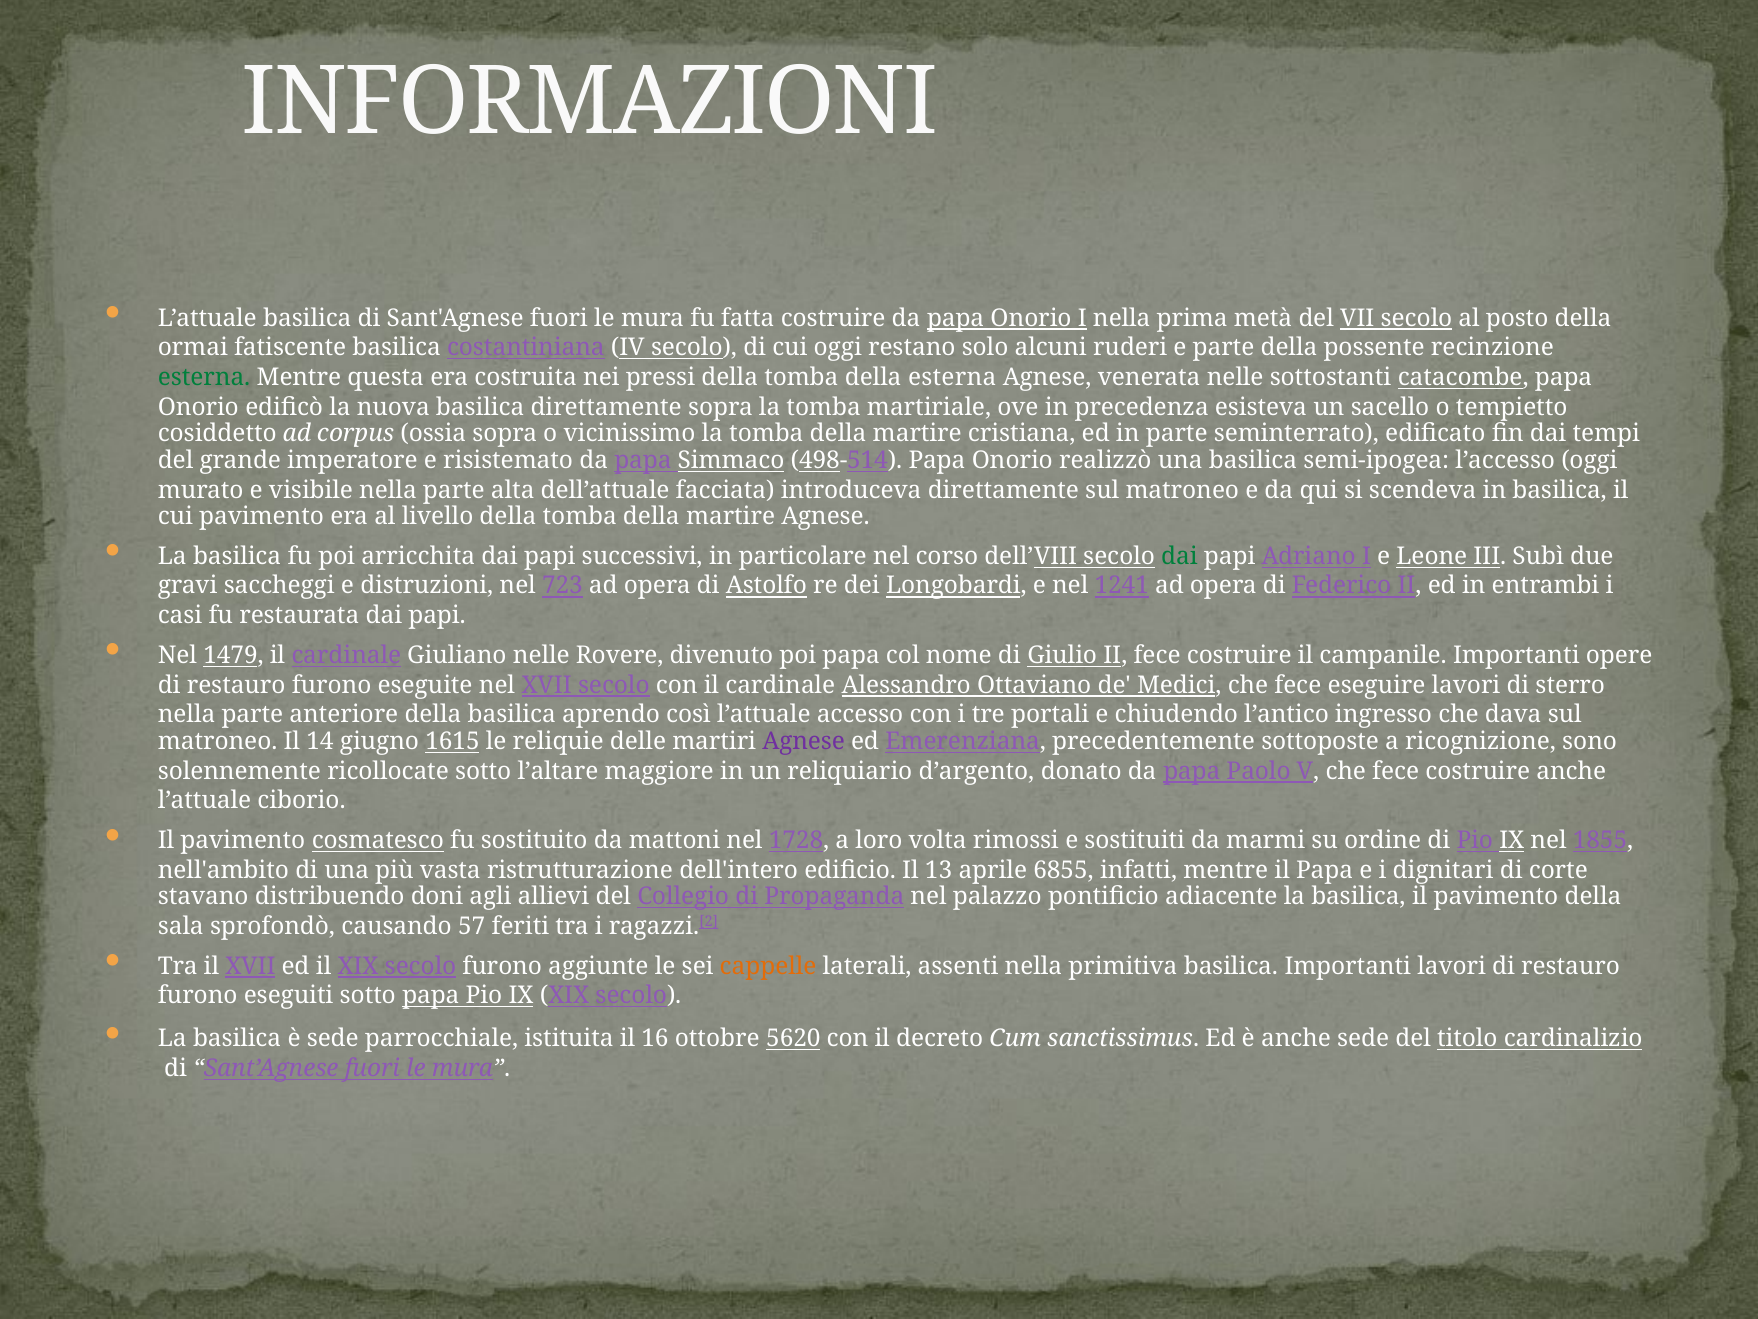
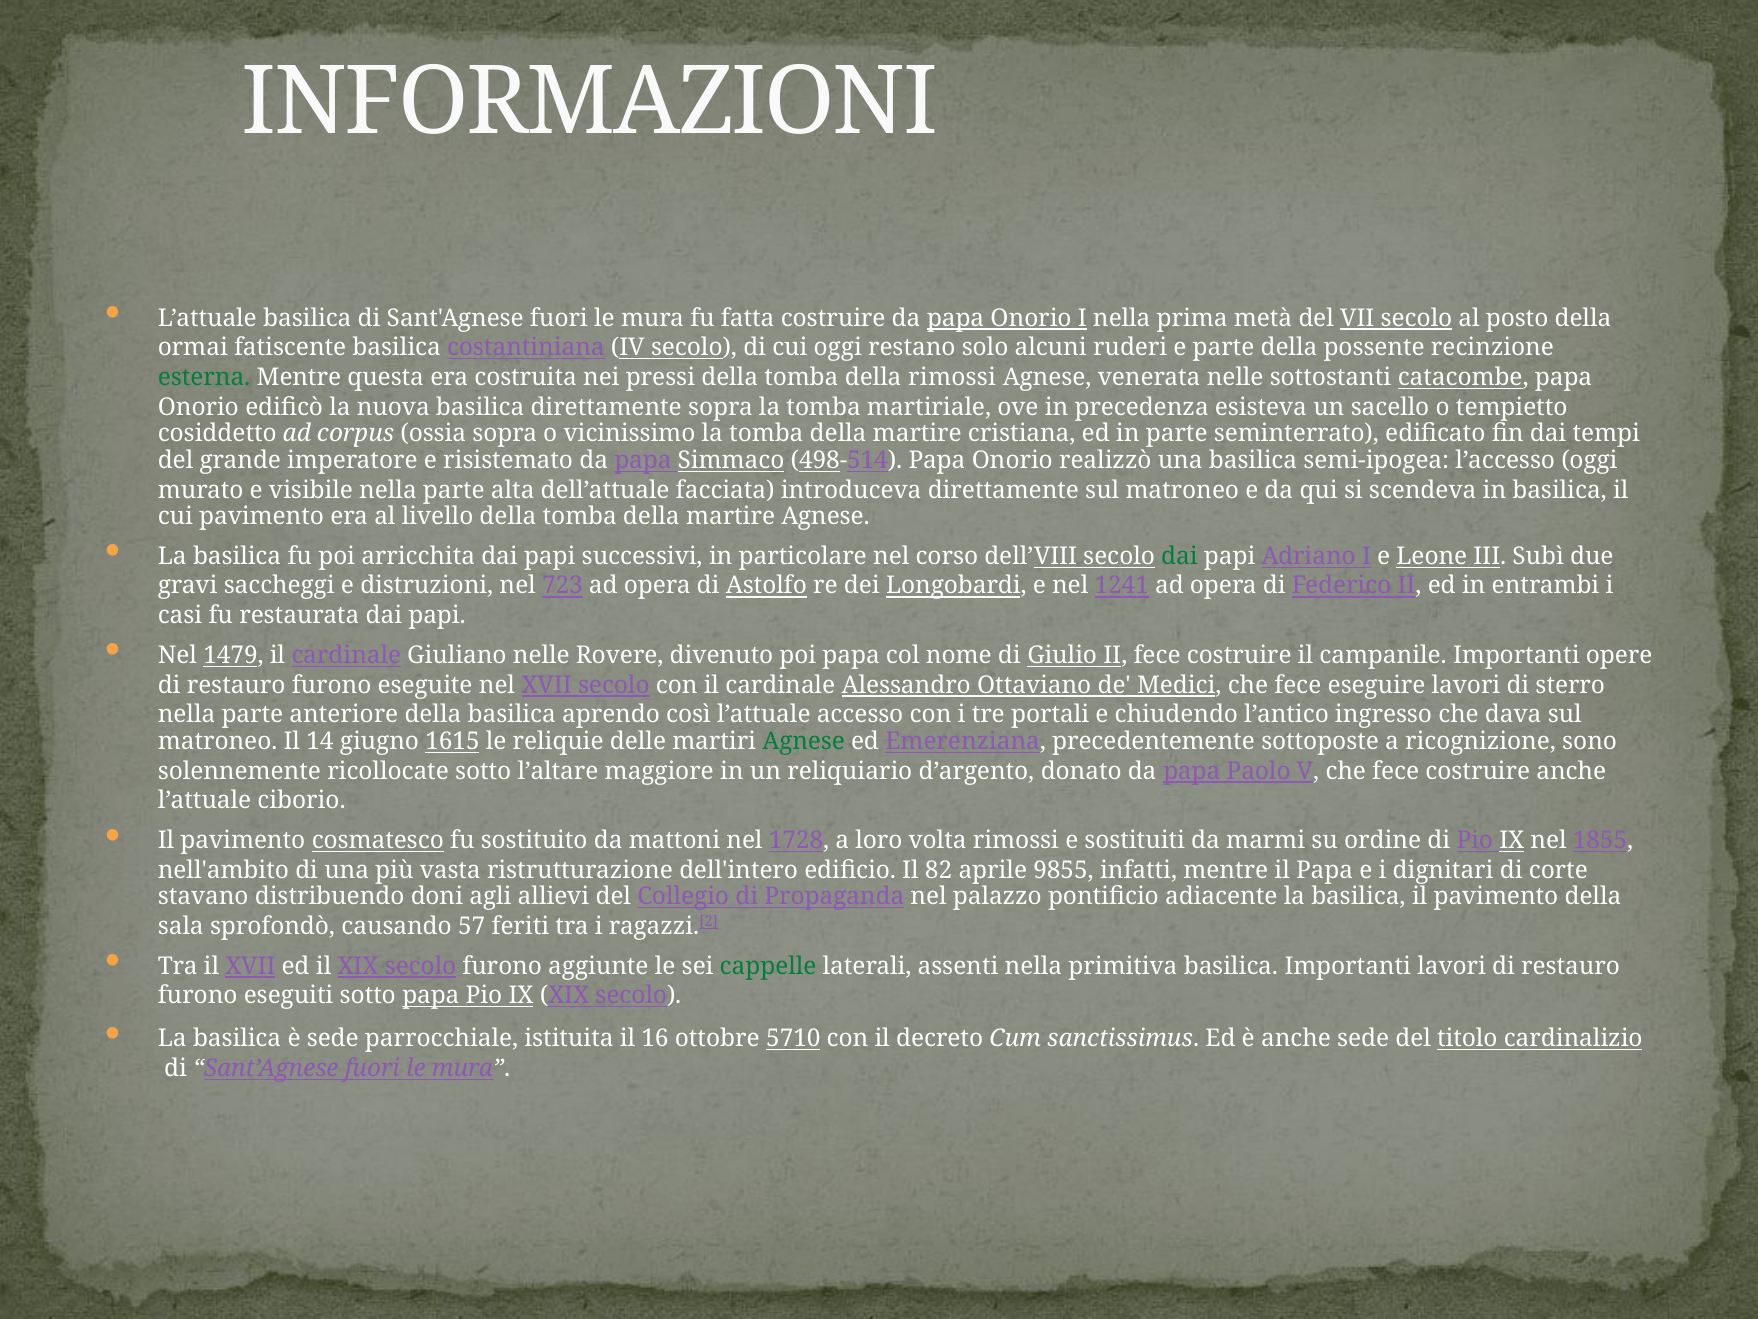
della esterna: esterna -> rimossi (952, 378)
Agnese colour: purple -> green (804, 741)
13: 13 -> 82 (939, 870)
6855: 6855 -> 9855 (1064, 870)
cappelle colour: orange -> green (768, 966)
5620: 5620 -> 5710 (793, 1038)
